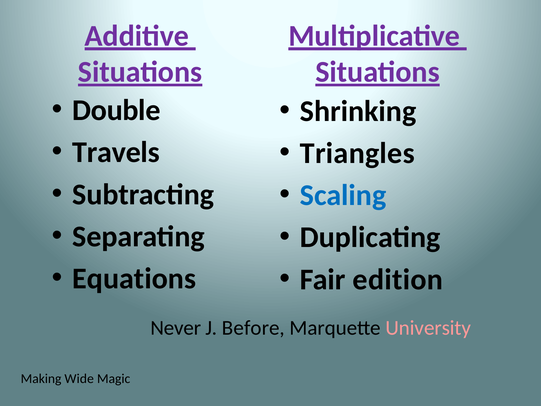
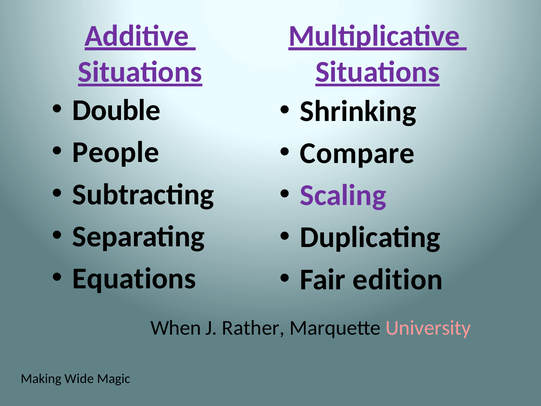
Travels: Travels -> People (116, 152)
Triangles: Triangles -> Compare (357, 153)
Scaling colour: blue -> purple (343, 195)
Never: Never -> When (176, 328)
Before: Before -> Rather (253, 328)
